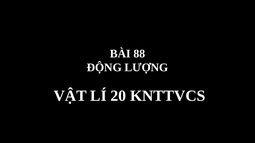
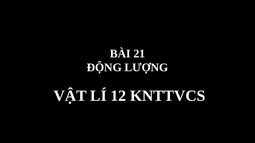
88: 88 -> 21 (139, 54)
20: 20 -> 12 (118, 96)
